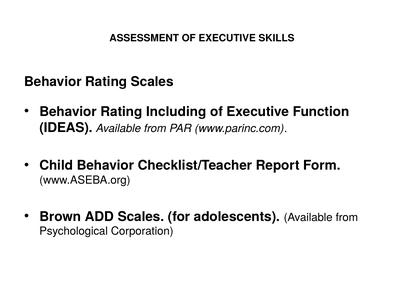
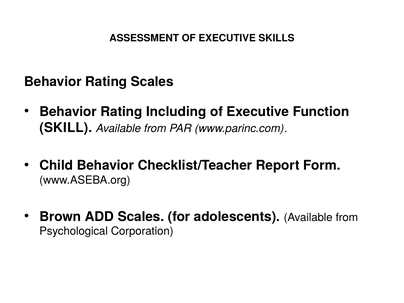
IDEAS: IDEAS -> SKILL (66, 128)
